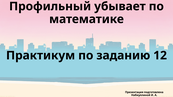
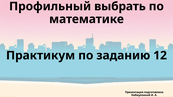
убывает: убывает -> выбрать (120, 6)
